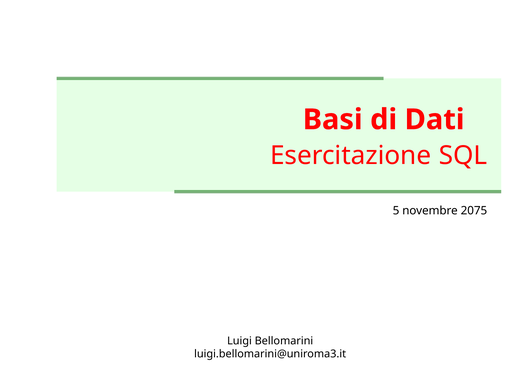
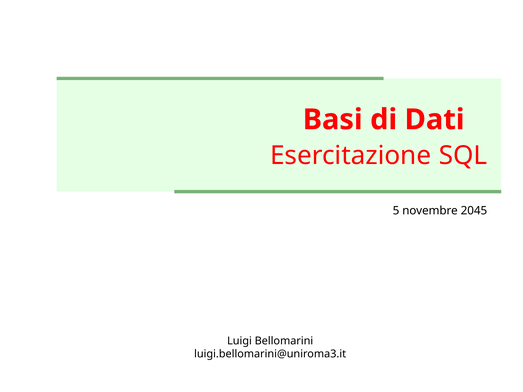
2075: 2075 -> 2045 (474, 211)
